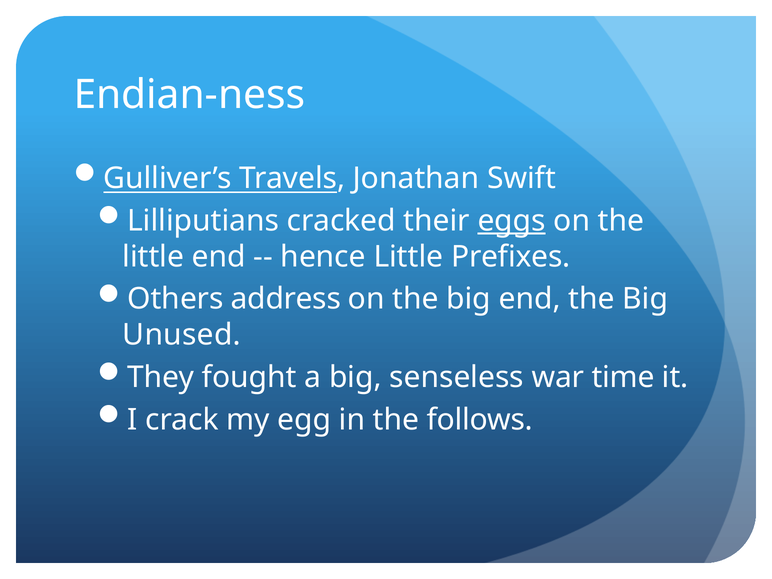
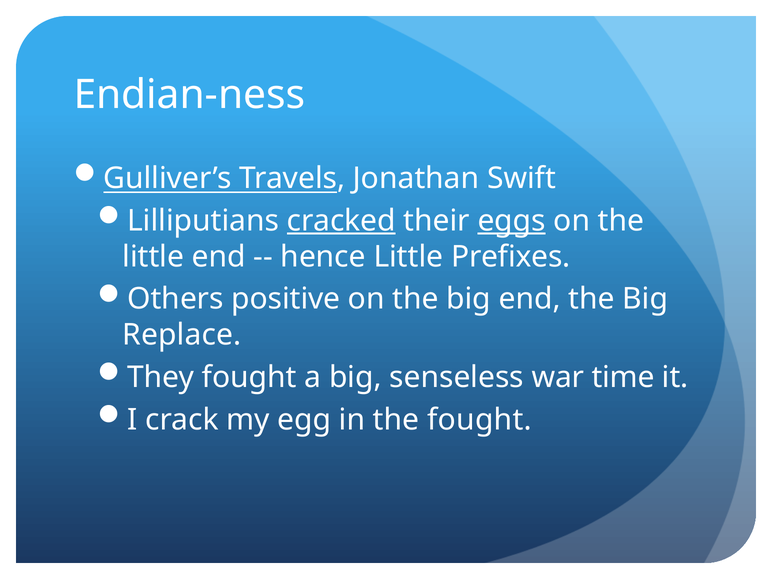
cracked underline: none -> present (341, 221)
address: address -> positive (286, 299)
Unused: Unused -> Replace (182, 335)
the follows: follows -> fought (479, 420)
